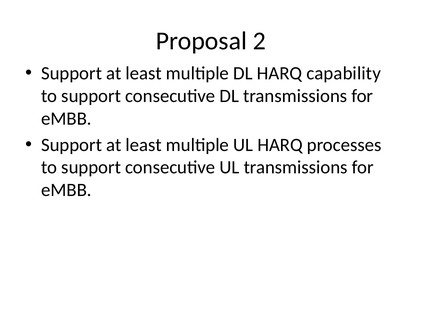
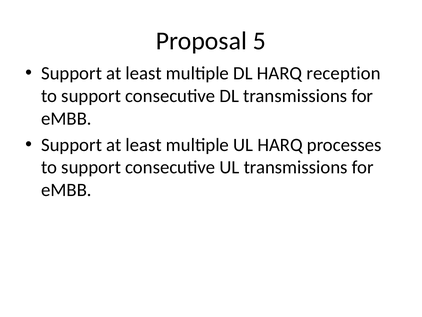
2: 2 -> 5 (259, 41)
capability: capability -> reception (344, 73)
